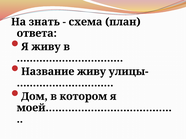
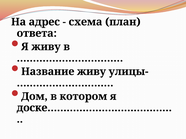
знать: знать -> адрес (44, 22)
моей…………………………………: моей………………………………… -> доске………………………………… (94, 108)
